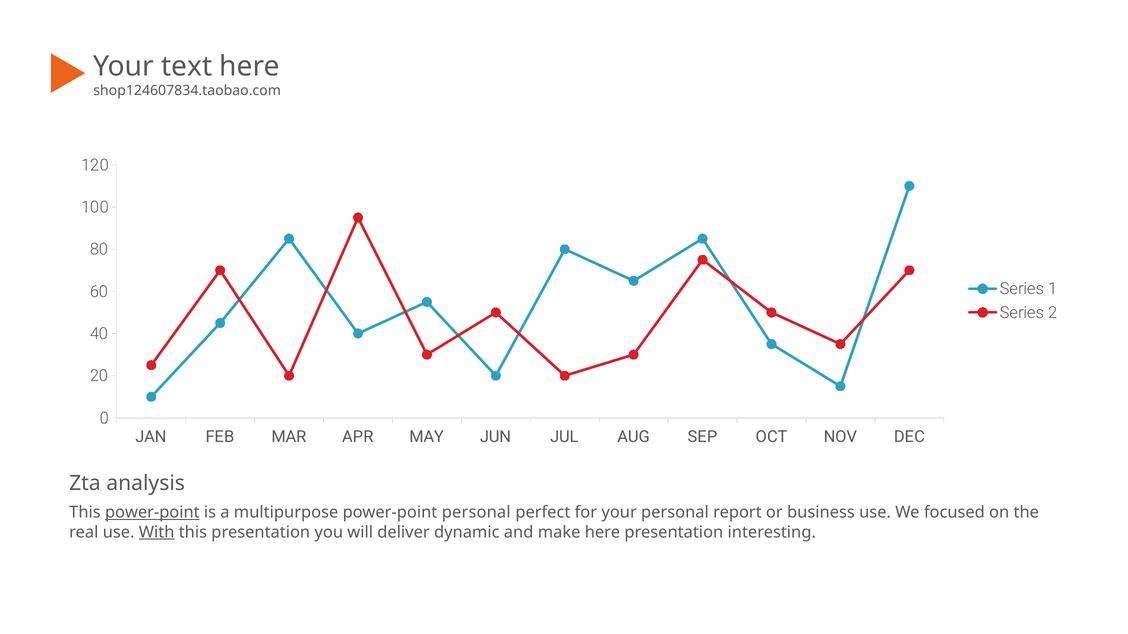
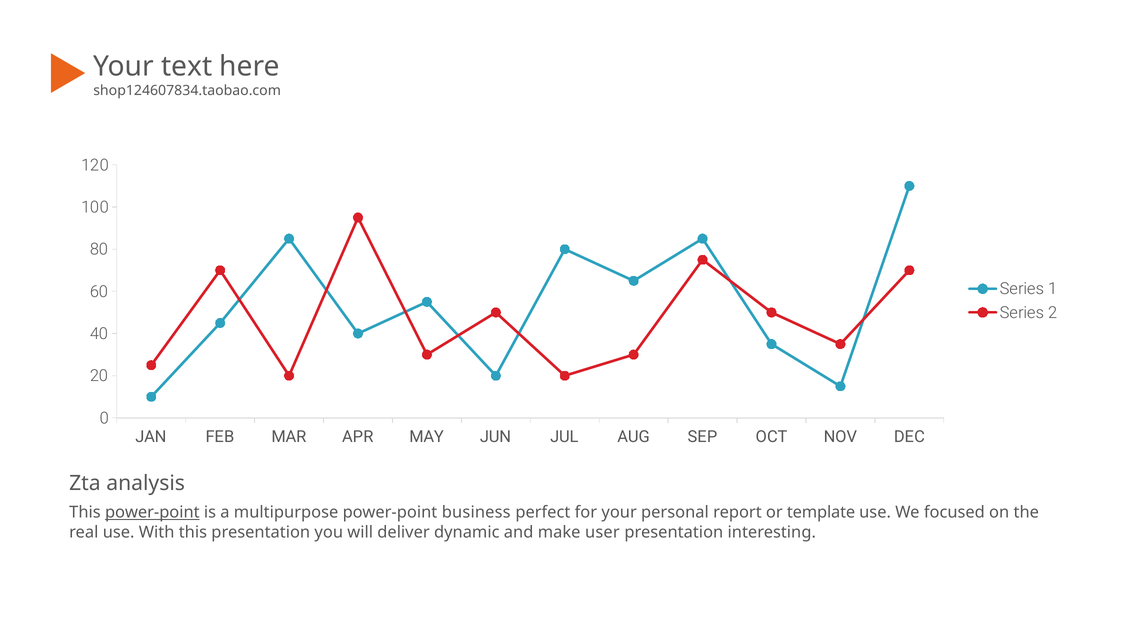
power-point personal: personal -> business (476, 513)
business: business -> template (821, 513)
With underline: present -> none (157, 533)
make here: here -> user (602, 533)
